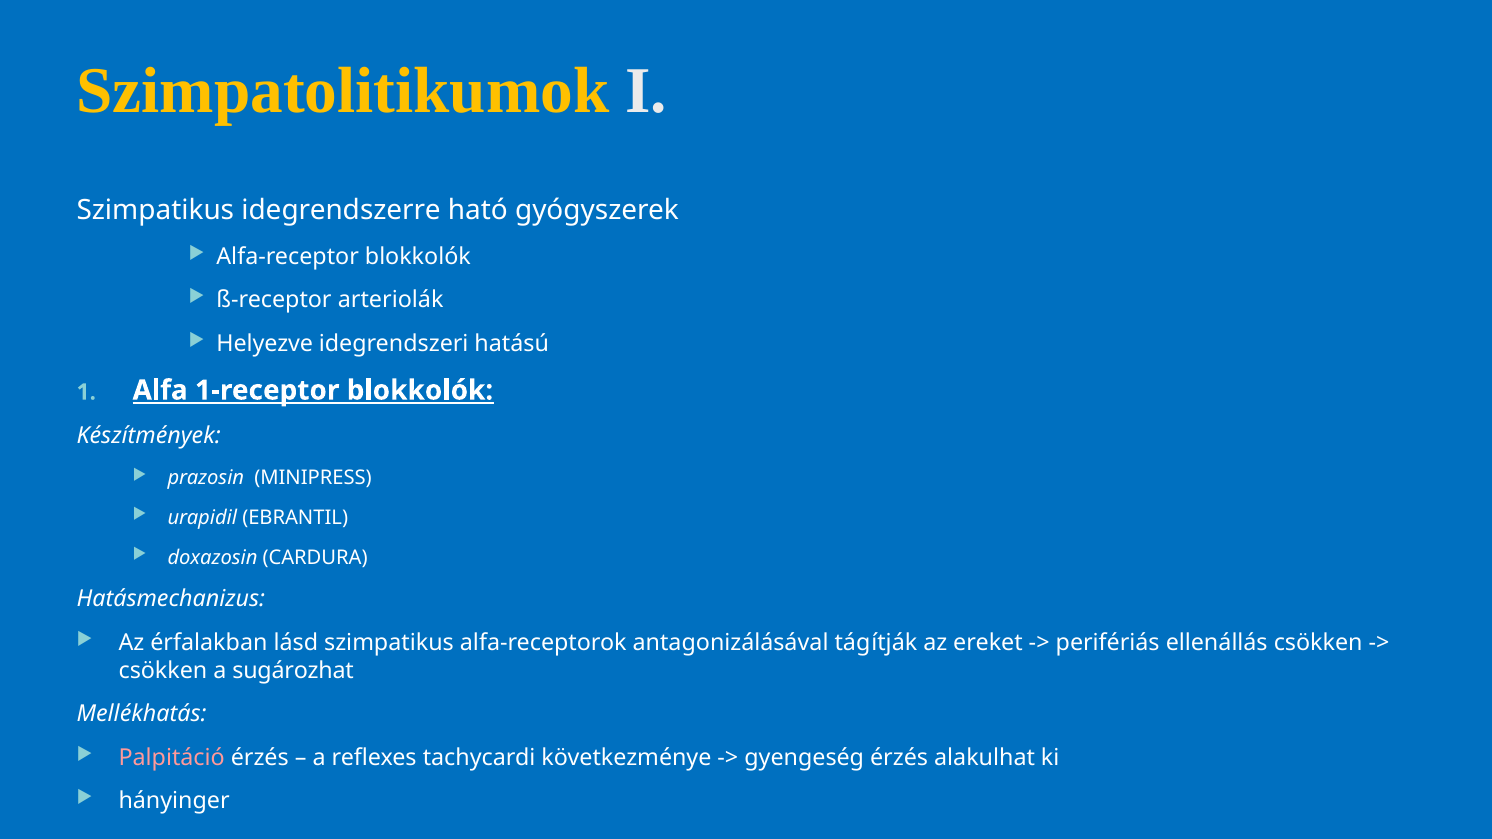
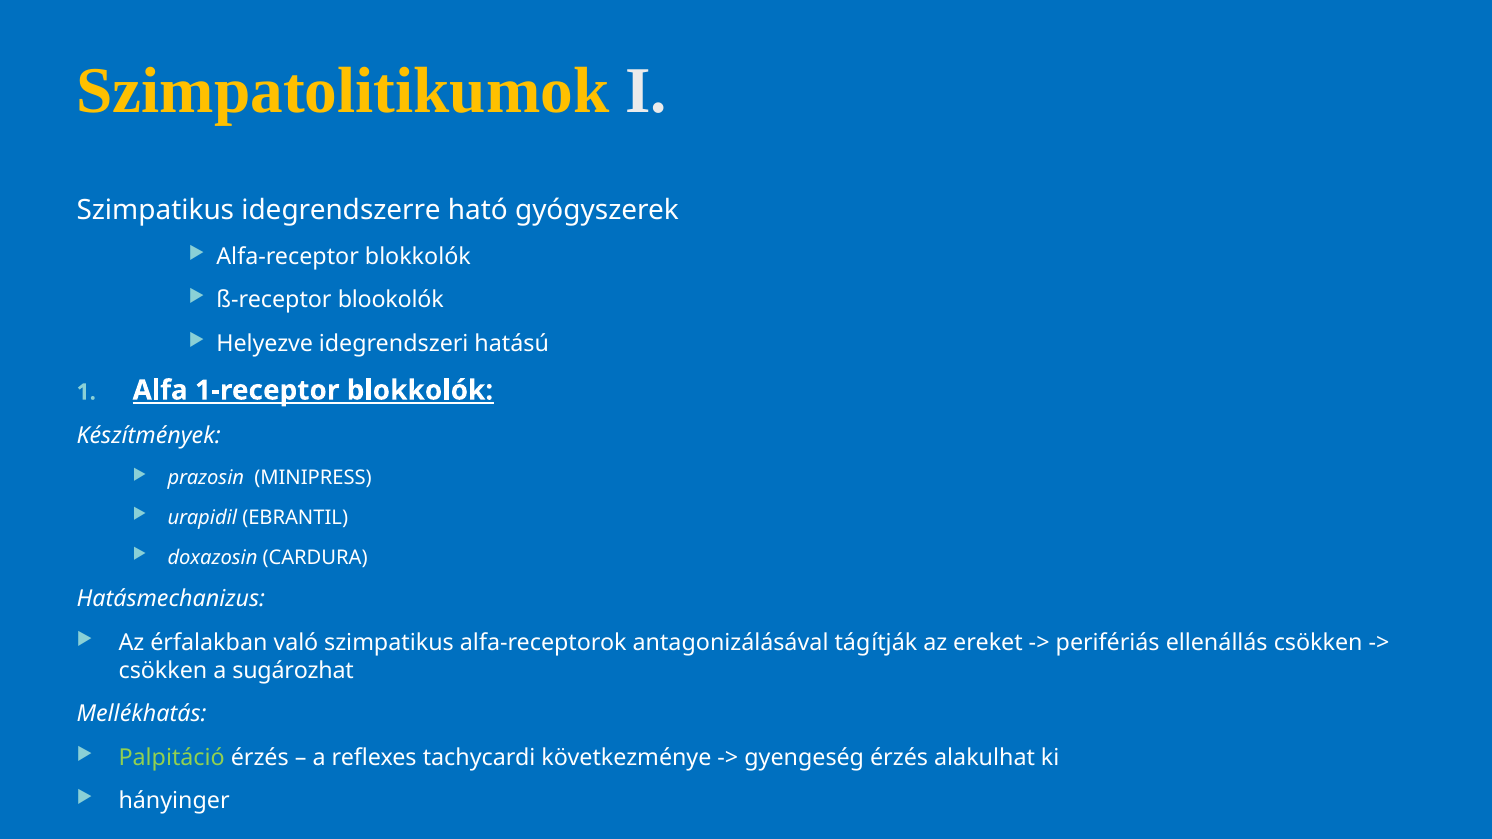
arteriolák: arteriolák -> blookolók (391, 300)
lásd: lásd -> való (296, 643)
Palpitáció colour: pink -> light green (172, 758)
